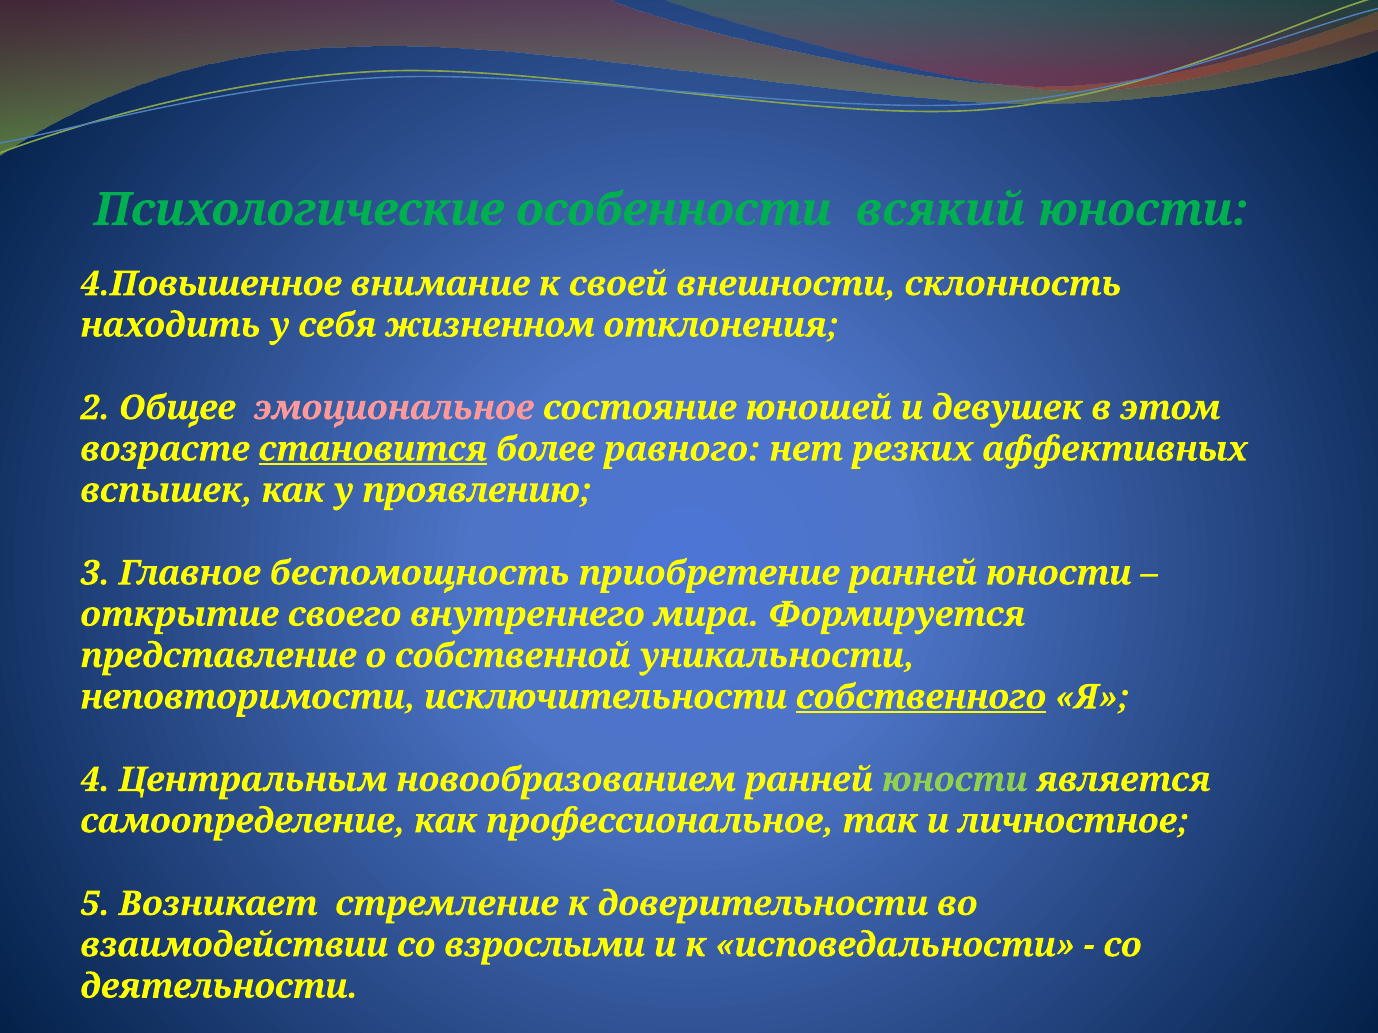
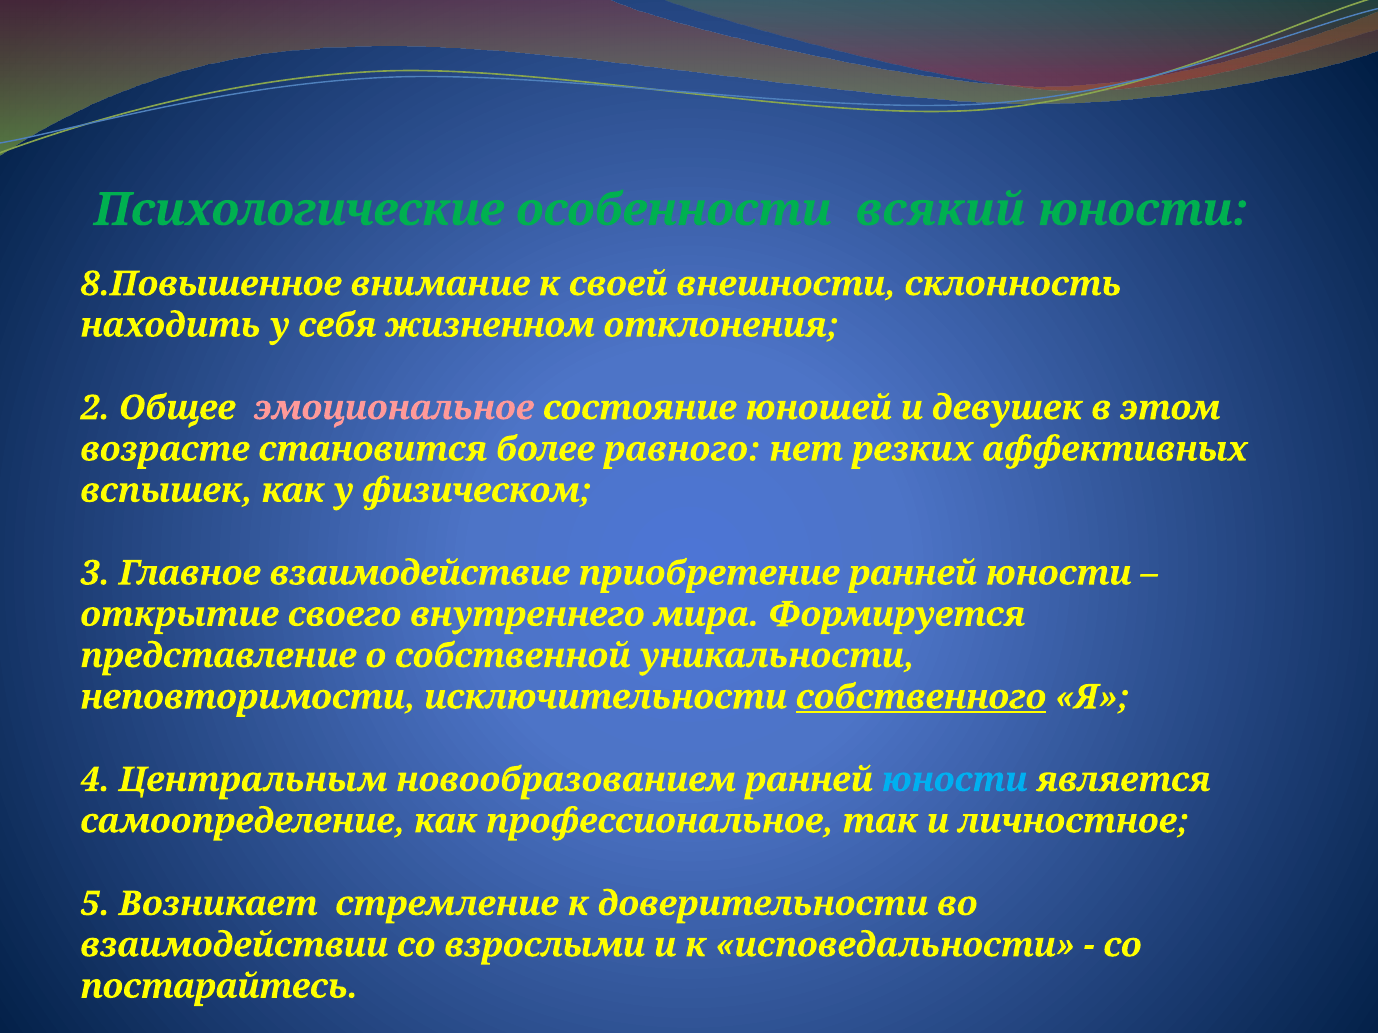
4.Повышенное: 4.Повышенное -> 8.Повышенное (211, 284)
становится underline: present -> none (373, 449)
проявлению: проявлению -> физическом (477, 491)
беспомощность: беспомощность -> взаимодействие (420, 573)
юности colour: light green -> light blue (955, 780)
деятельности: деятельности -> постарайтесь (219, 987)
